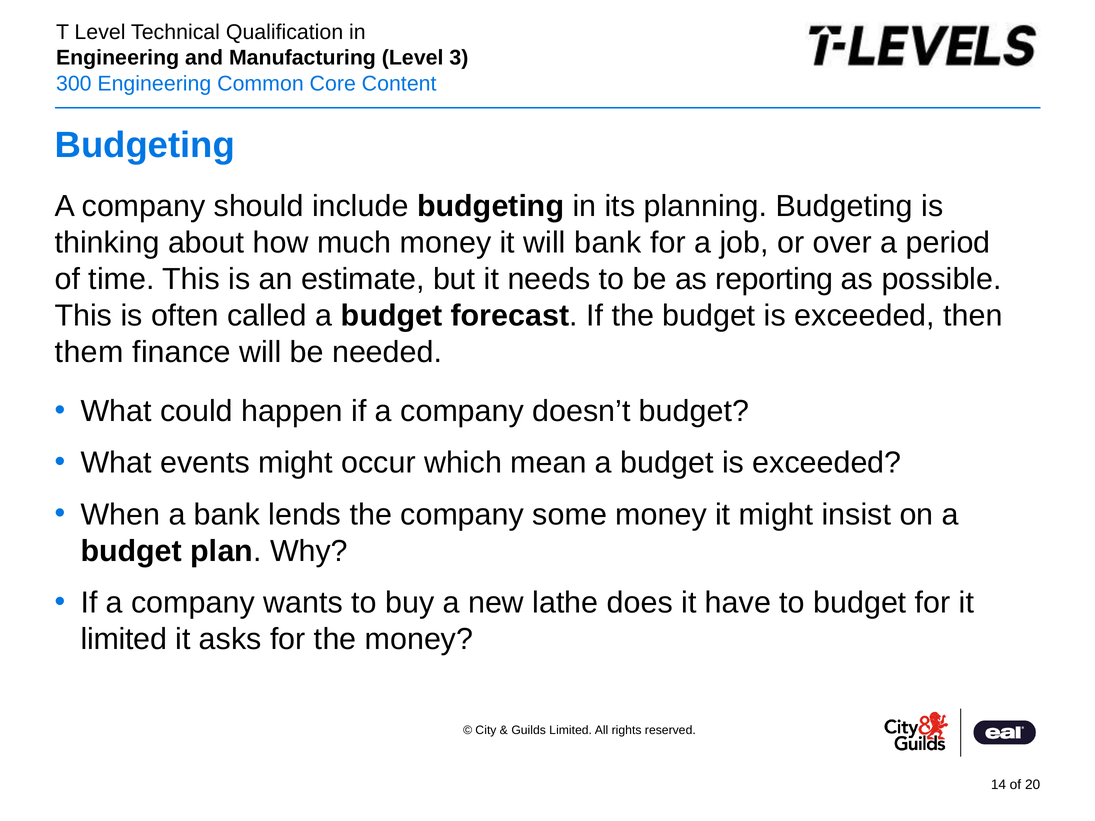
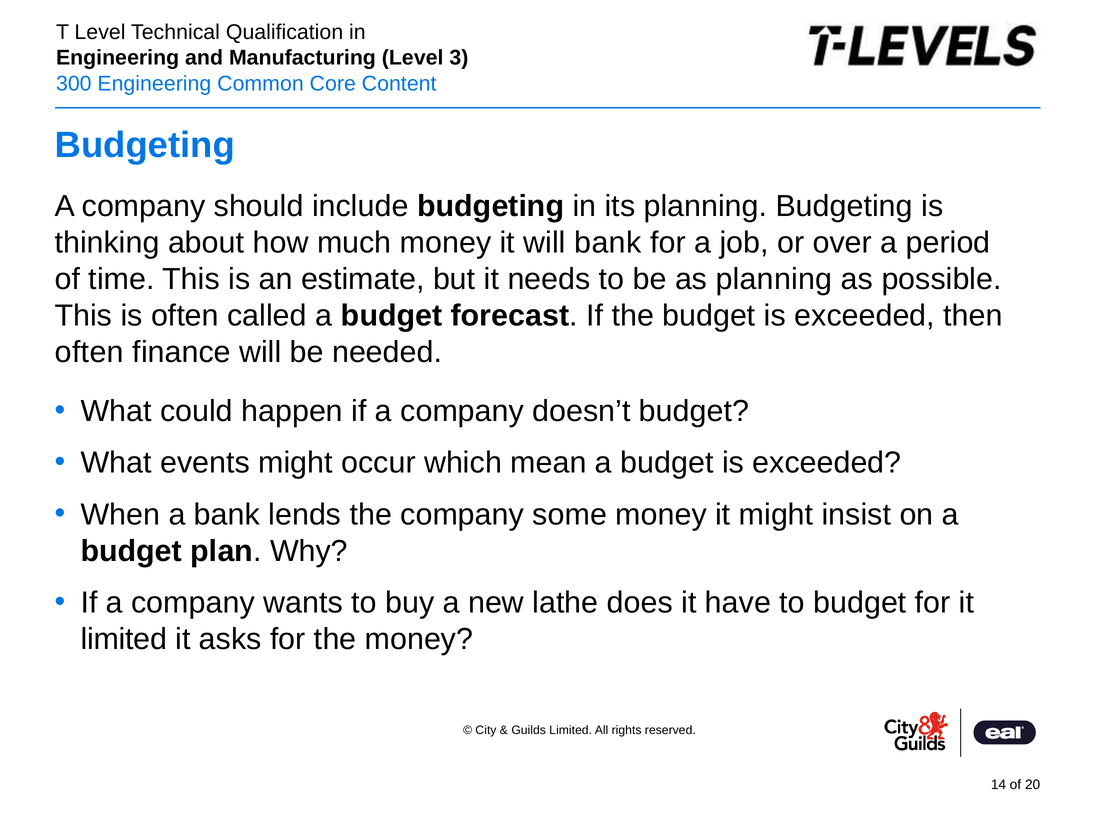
as reporting: reporting -> planning (774, 279)
them: them -> often (89, 352)
